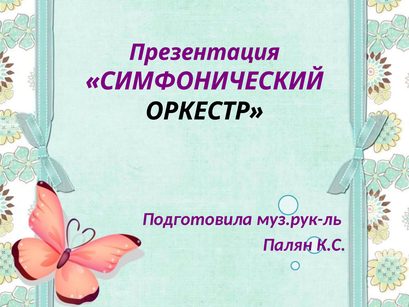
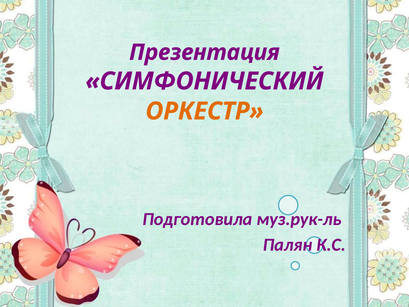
ОРКЕСТР colour: black -> orange (204, 111)
